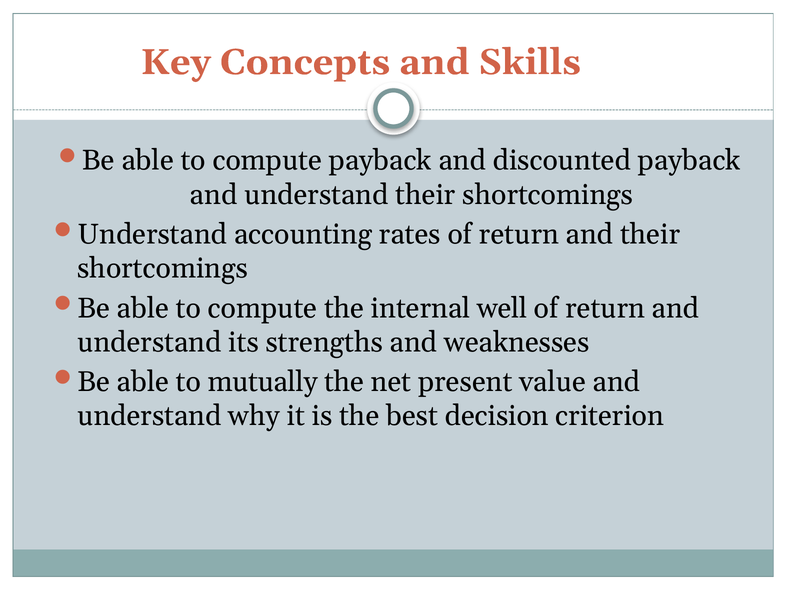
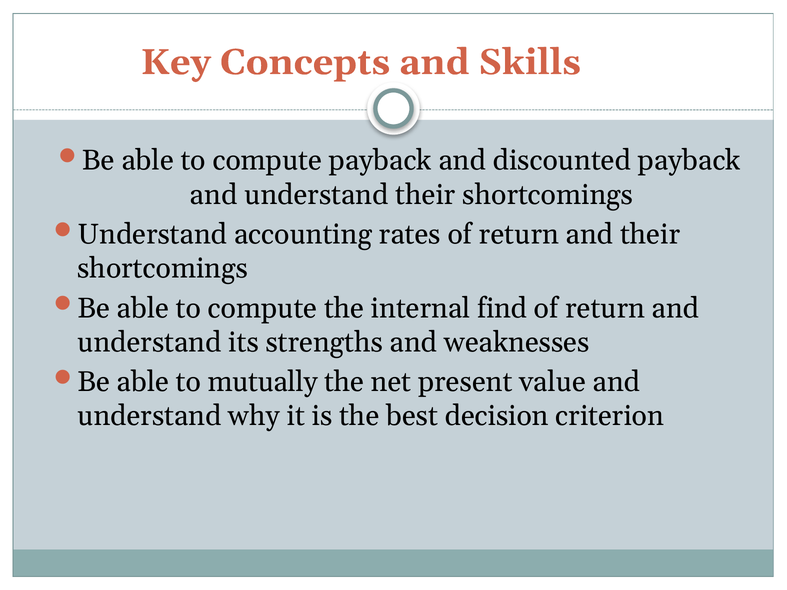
well: well -> find (502, 308)
